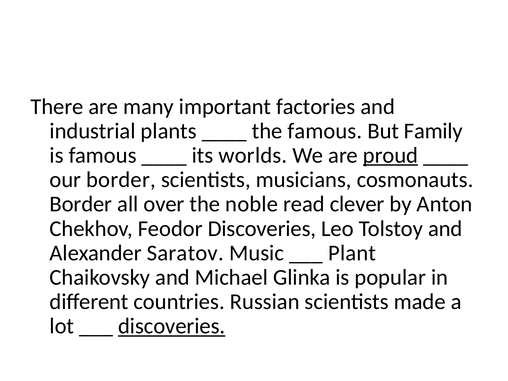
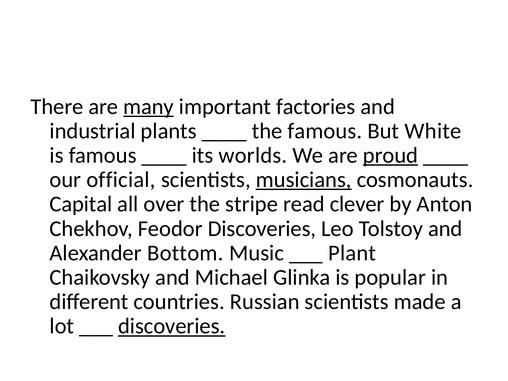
many underline: none -> present (149, 107)
Family: Family -> White (433, 131)
our border: border -> official (121, 180)
musicians underline: none -> present (304, 180)
Border: Border -> Capital (81, 204)
noble: noble -> stripe (252, 204)
Saratov: Saratov -> Bottom (185, 253)
